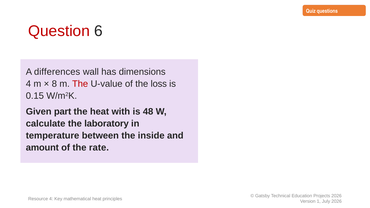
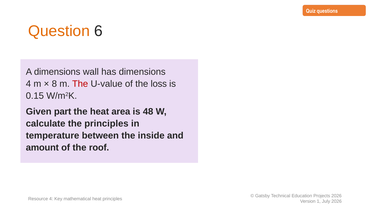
Question colour: red -> orange (59, 31)
A differences: differences -> dimensions (57, 72)
with: with -> area (121, 112)
the laboratory: laboratory -> principles (106, 124)
rate: rate -> roof (99, 148)
